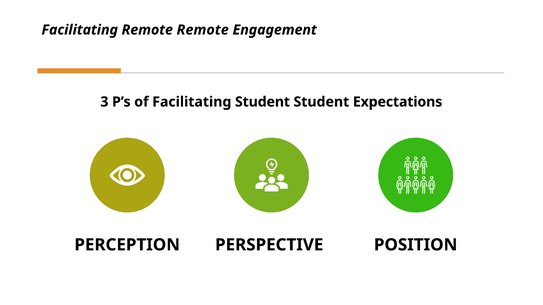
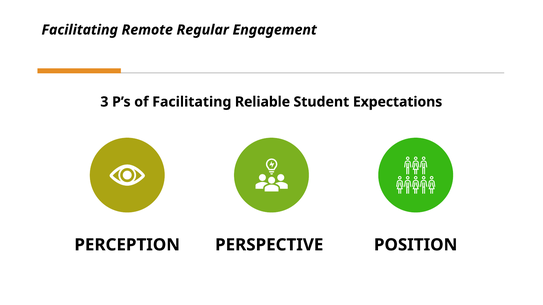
Remote Remote: Remote -> Regular (203, 30)
Facilitating Student: Student -> Reliable (263, 102)
